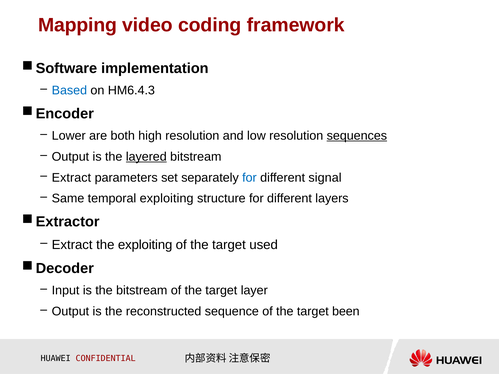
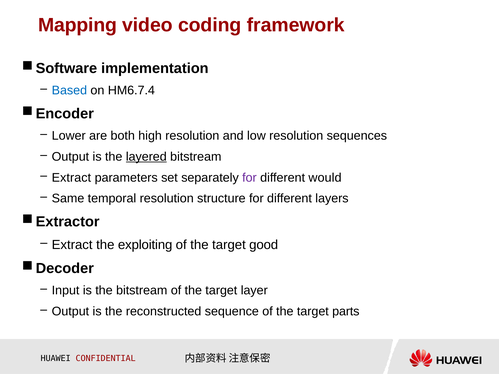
HM6.4.3: HM6.4.3 -> HM6.7.4 (131, 90)
sequences underline: present -> none (357, 136)
for colour: blue -> purple (249, 178)
signal: signal -> would (325, 178)
temporal exploiting: exploiting -> resolution (167, 199)
used: used -> good (264, 245)
been: been -> parts (346, 312)
